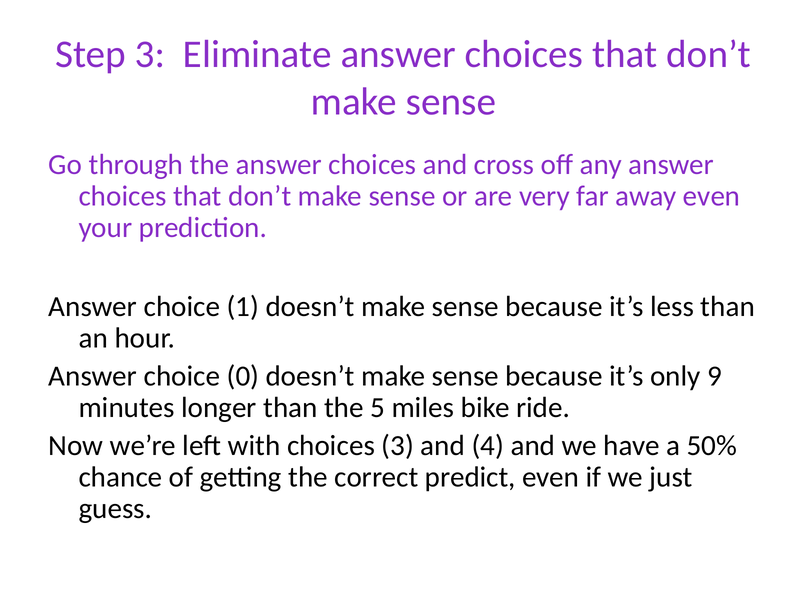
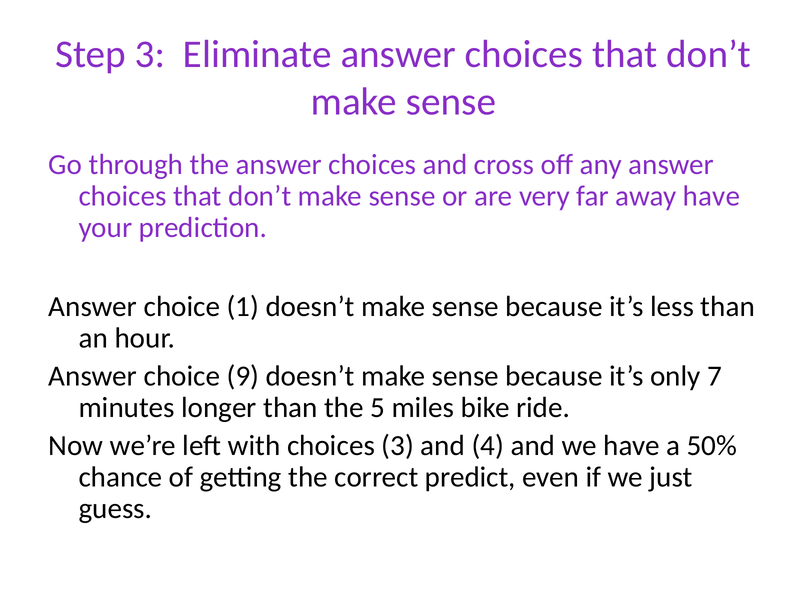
away even: even -> have (712, 196)
0: 0 -> 9 (243, 376)
9: 9 -> 7 (714, 376)
